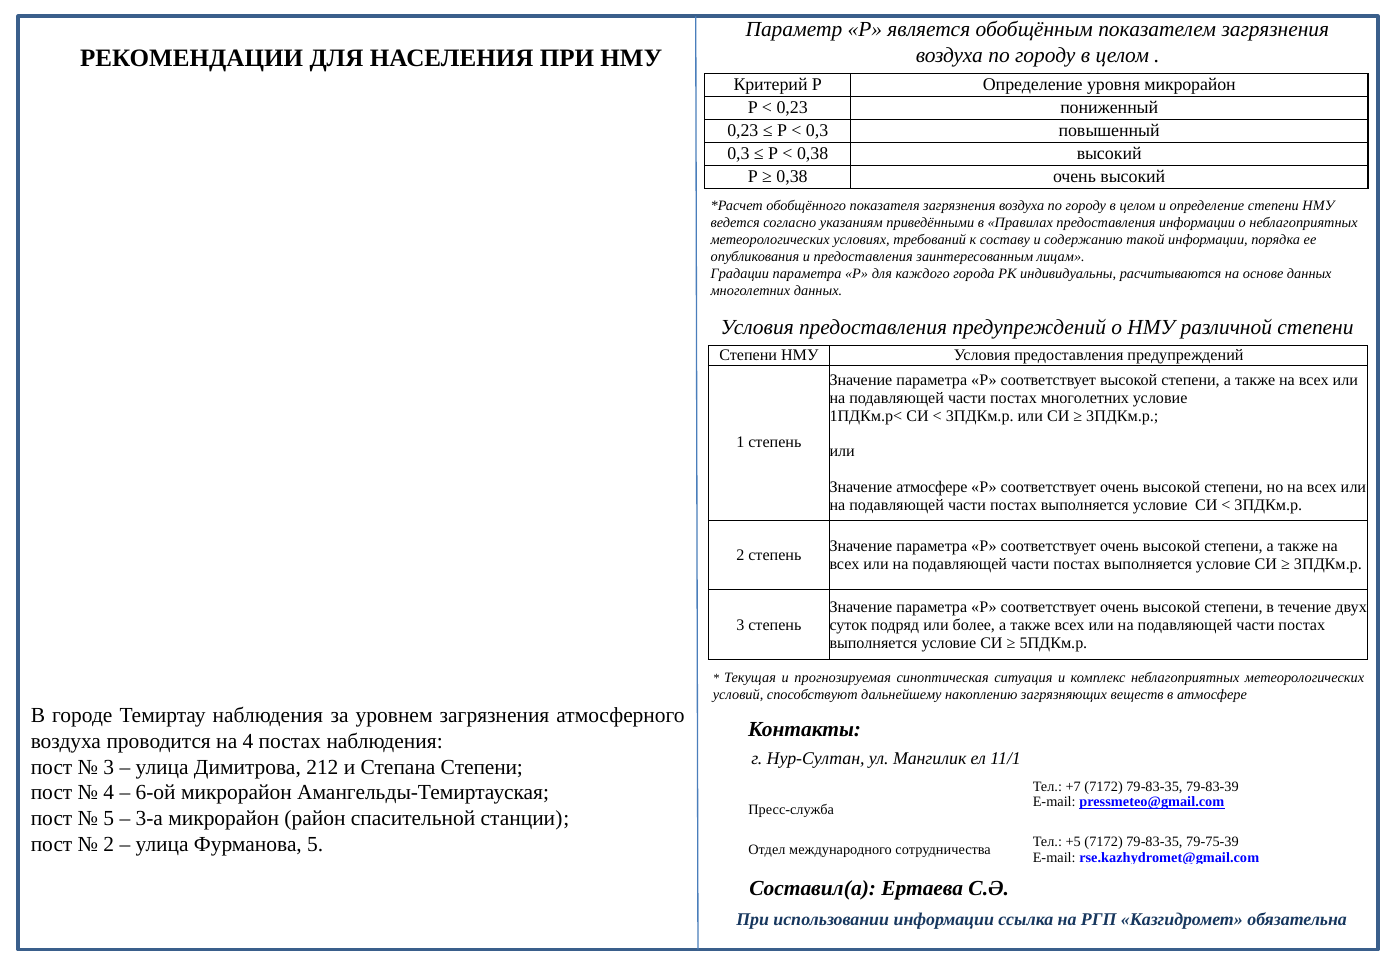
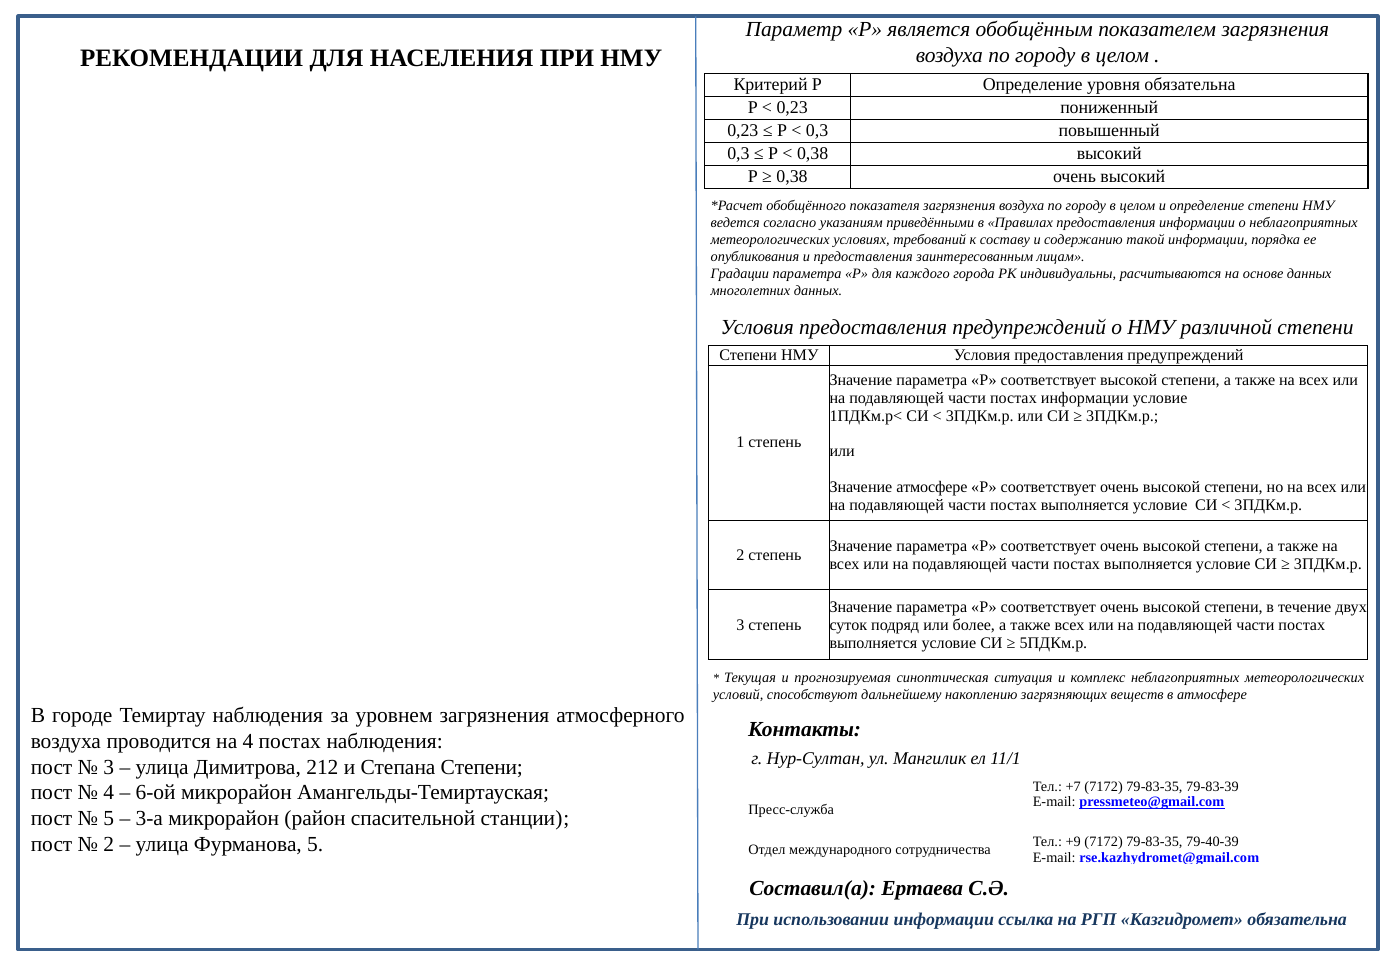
уровня микрорайон: микрорайон -> обязательна (1190, 85)
постах многолетних: многолетних -> информации (1085, 398)
+5: +5 -> +9 (1073, 842)
79-75-39: 79-75-39 -> 79-40-39 (1213, 842)
